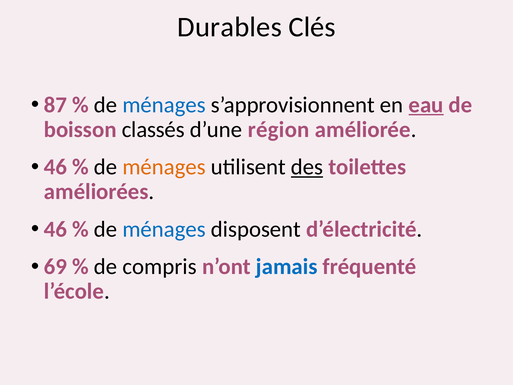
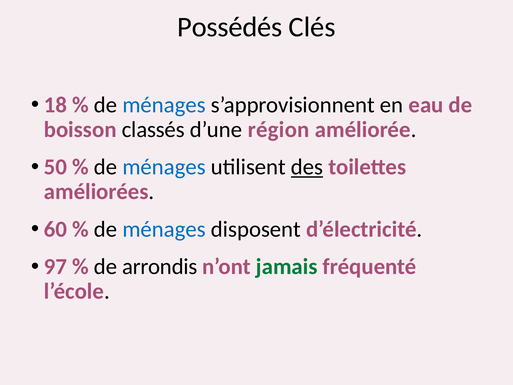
Durables: Durables -> Possédés (230, 27)
87: 87 -> 18 (55, 105)
eau underline: present -> none (426, 105)
46: 46 -> 50 (55, 167)
ménages colour: orange -> blue (164, 167)
46: 46 -> 60 (55, 229)
69: 69 -> 97 (55, 267)
compris: compris -> arrondis (160, 267)
jamais colour: blue -> green (287, 267)
